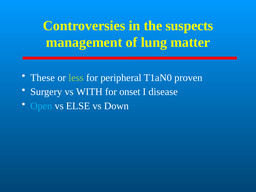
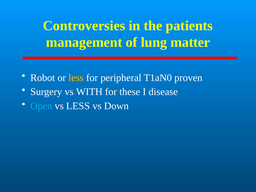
suspects: suspects -> patients (189, 26)
These: These -> Robot (43, 78)
less colour: light green -> yellow (76, 78)
onset: onset -> these (130, 92)
vs ELSE: ELSE -> LESS (78, 106)
